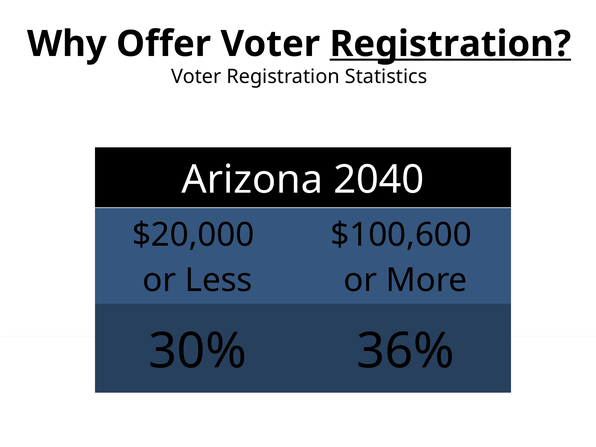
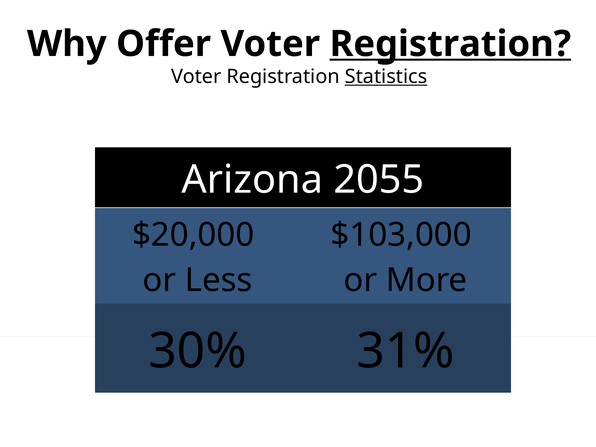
Statistics underline: none -> present (386, 77)
2040: 2040 -> 2055 (379, 180)
$100,600: $100,600 -> $103,000 (401, 235)
36%: 36% -> 31% (406, 351)
